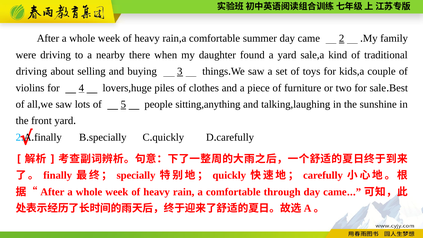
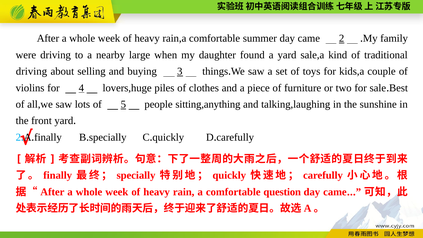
there: there -> large (140, 55)
through: through -> question (282, 192)
